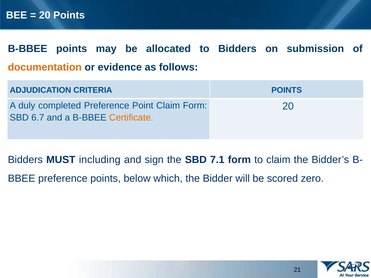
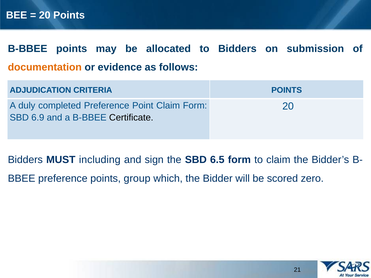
6.7: 6.7 -> 6.9 (38, 118)
Certificate colour: orange -> black (131, 118)
7.1: 7.1 -> 6.5 (217, 160)
below: below -> group (137, 179)
